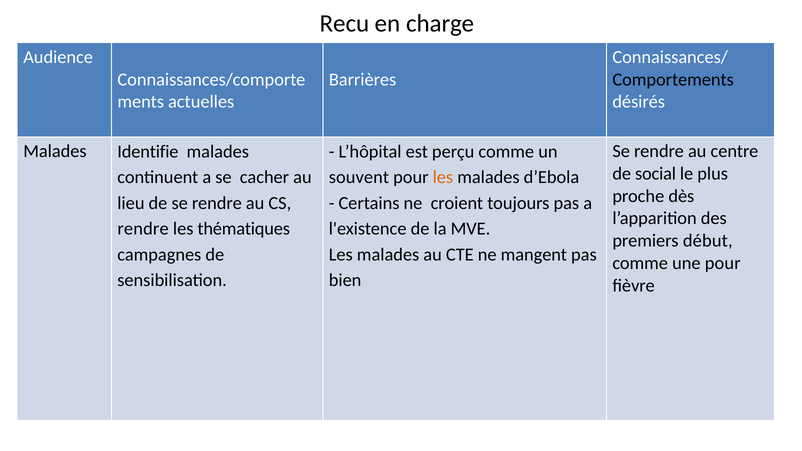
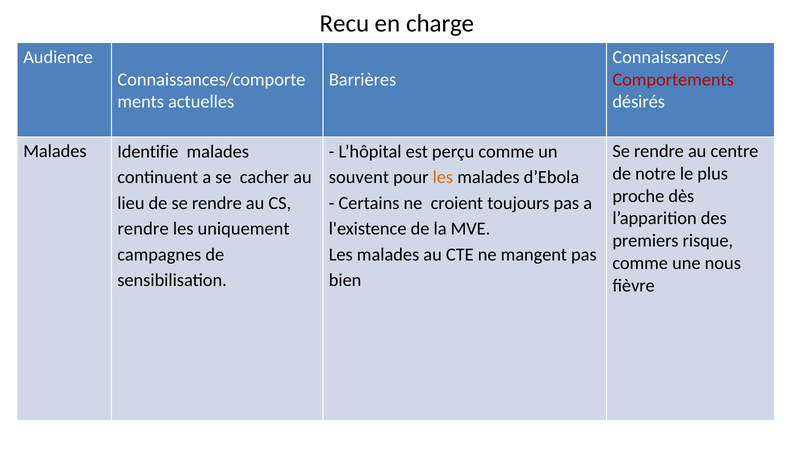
Comportements colour: black -> red (673, 80)
social: social -> notre (656, 174)
thématiques: thématiques -> uniquement (244, 229)
début: début -> risque (708, 241)
une pour: pour -> nous (723, 263)
